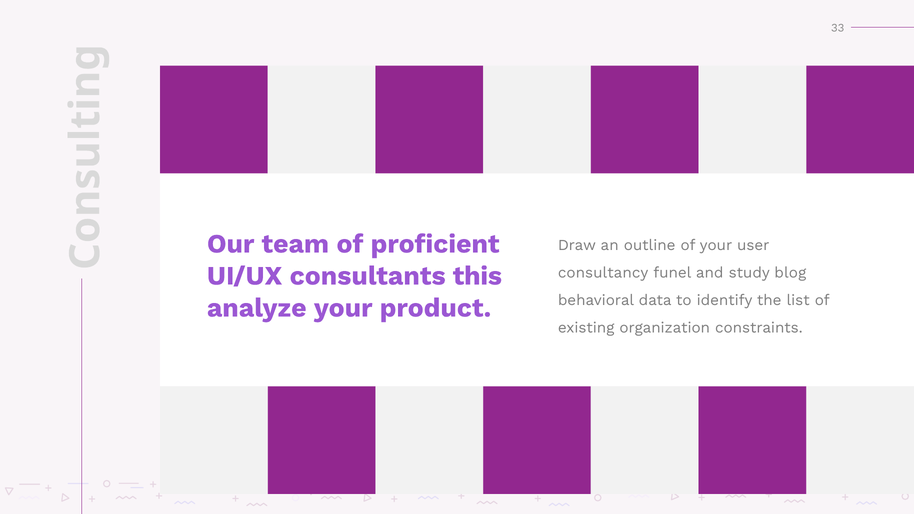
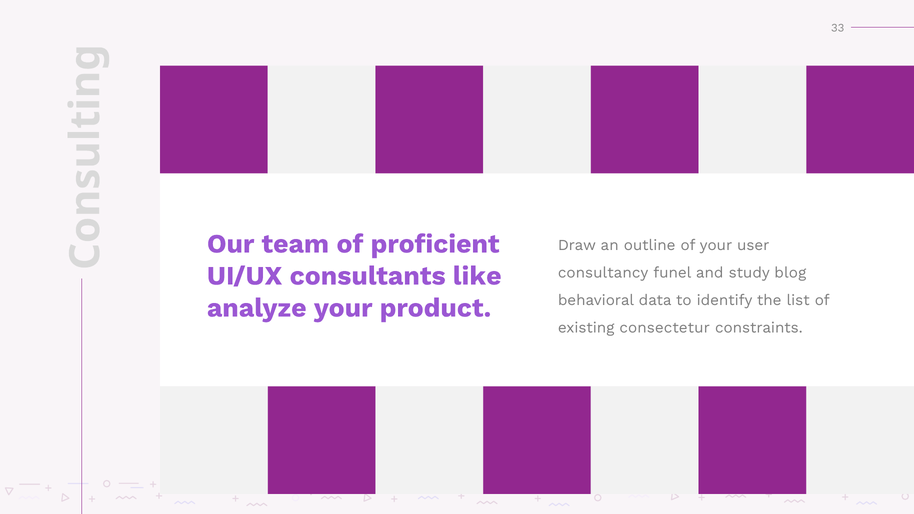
this: this -> like (477, 276)
organization: organization -> consectetur (665, 328)
